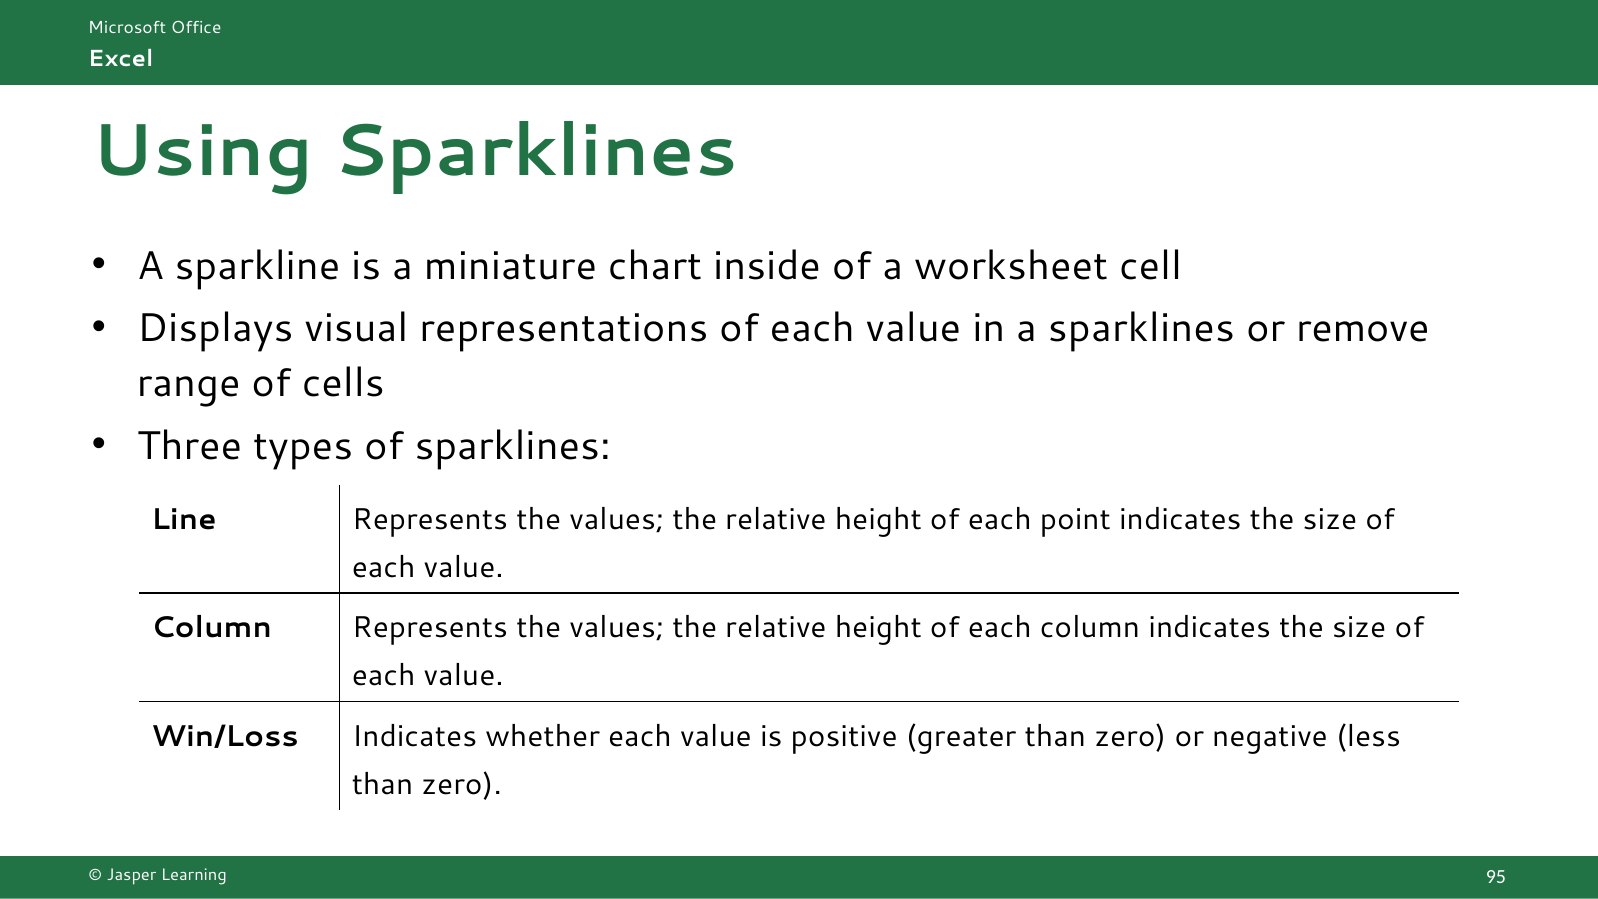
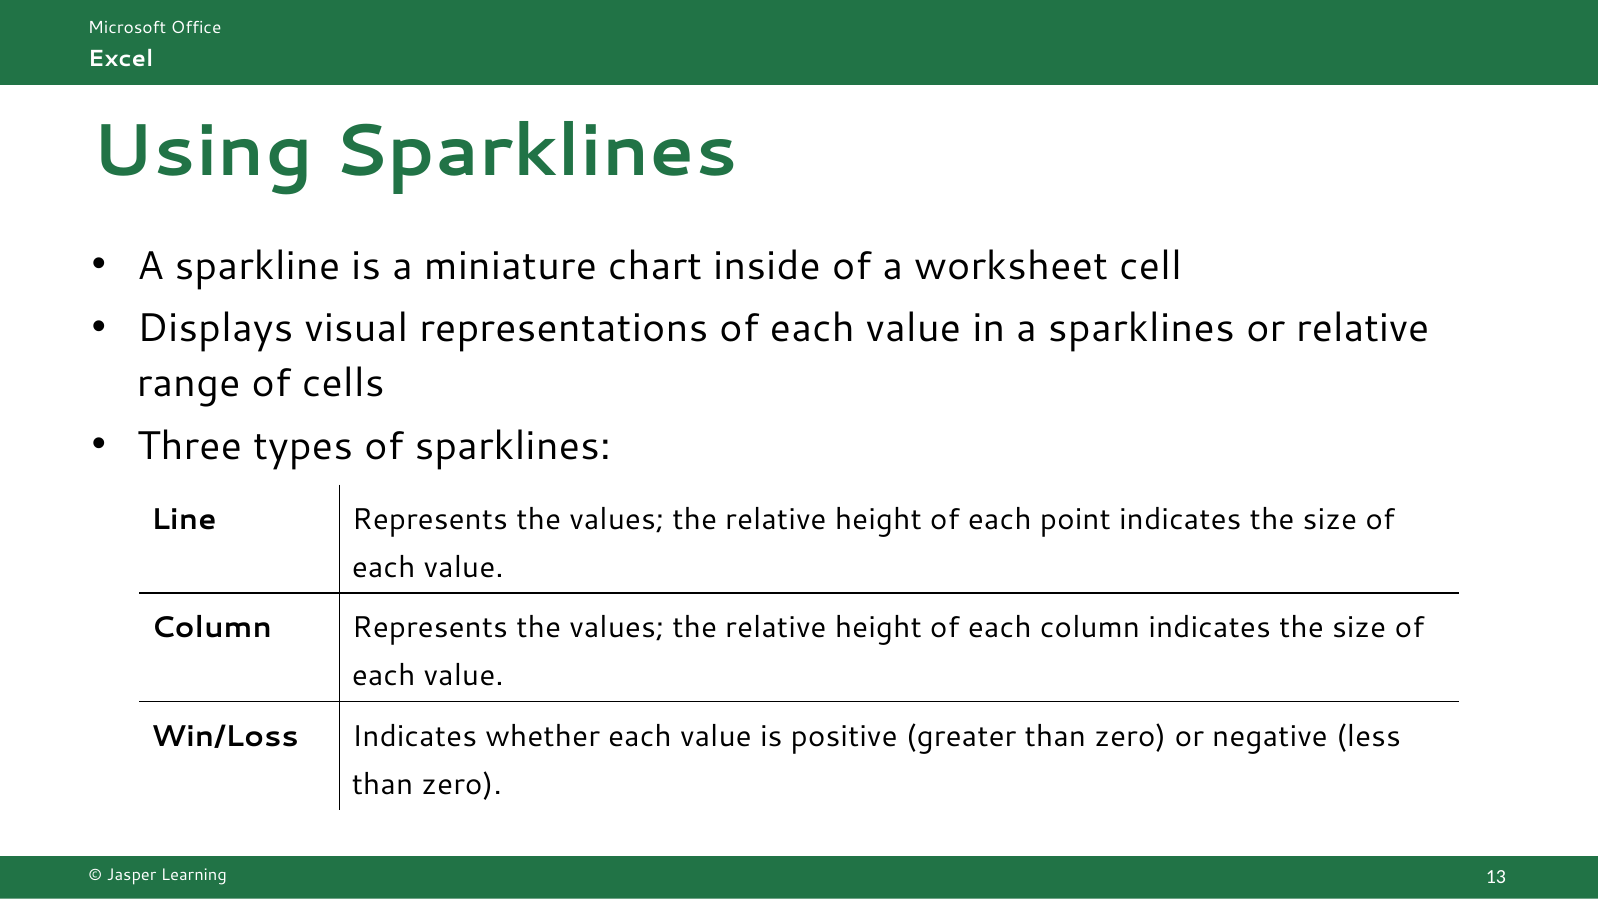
or remove: remove -> relative (1363, 329)
95: 95 -> 13 (1496, 876)
